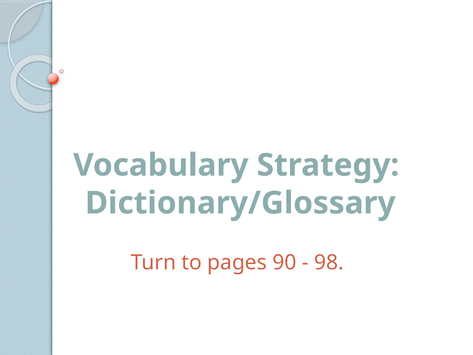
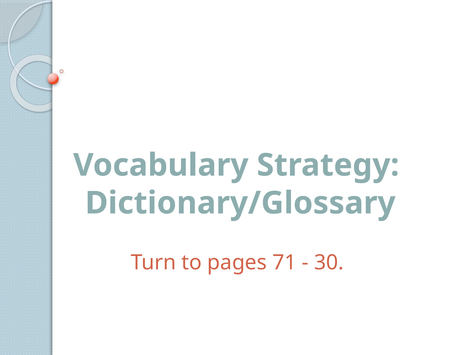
90: 90 -> 71 (284, 262)
98: 98 -> 30 (329, 262)
